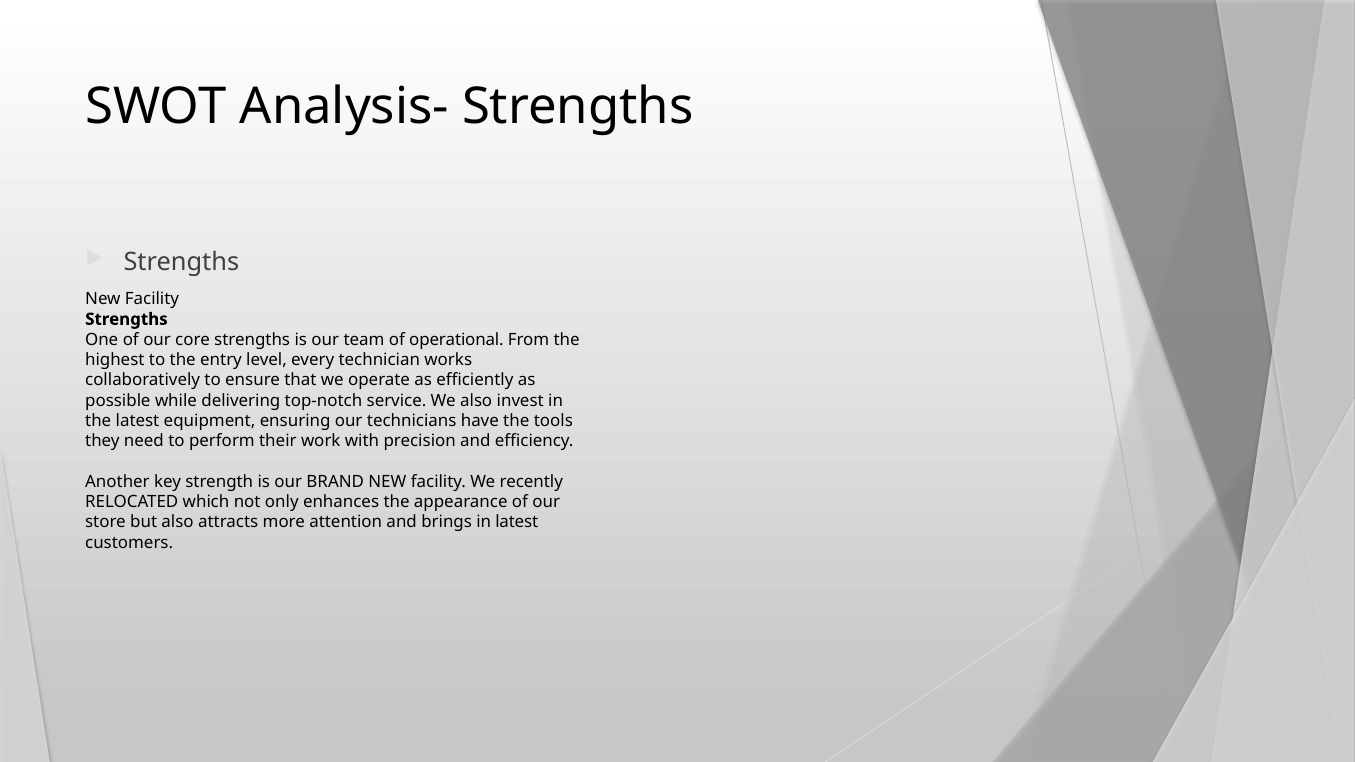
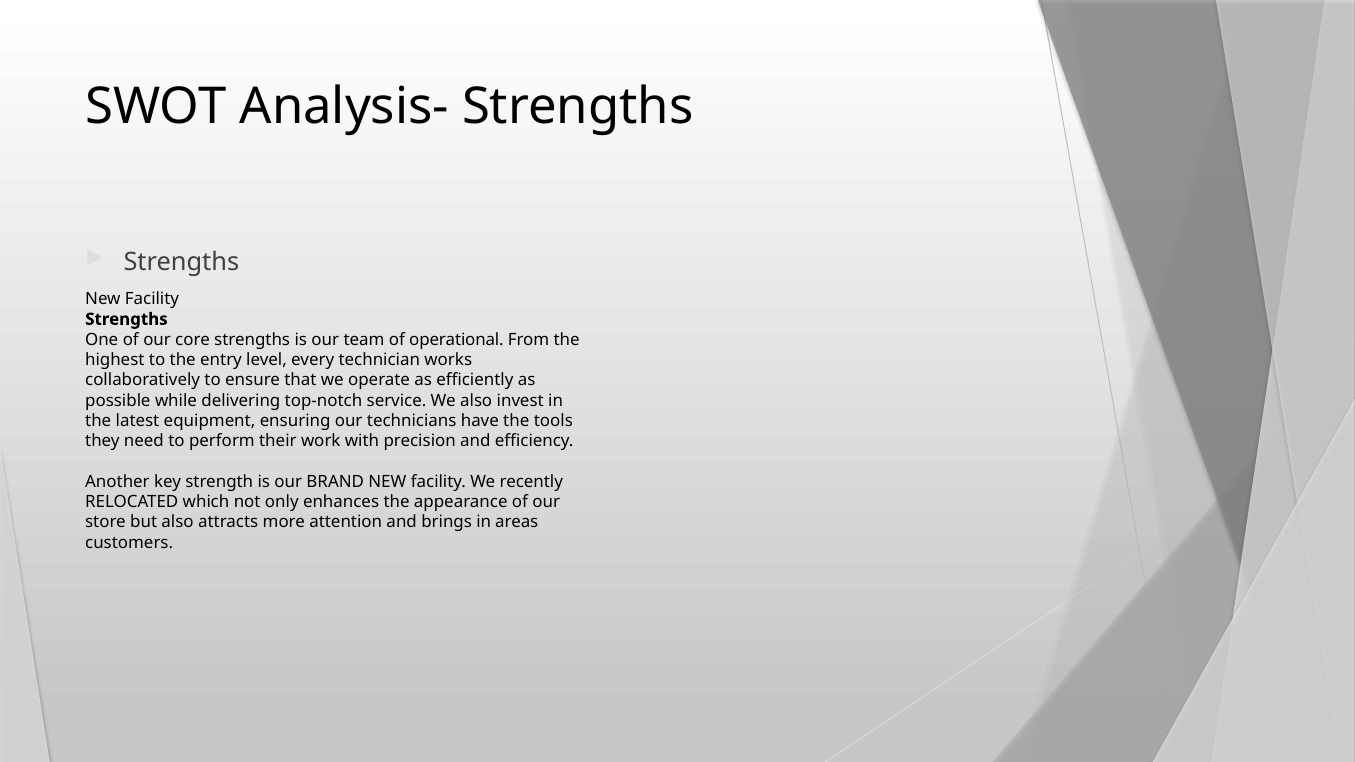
in latest: latest -> areas (517, 522)
